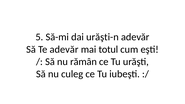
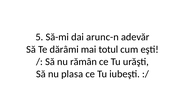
urăşti-n: urăşti-n -> arunc-n (102, 37)
Te adevăr: adevăr -> dărâmi (64, 49)
culeg: culeg -> plasa (72, 74)
